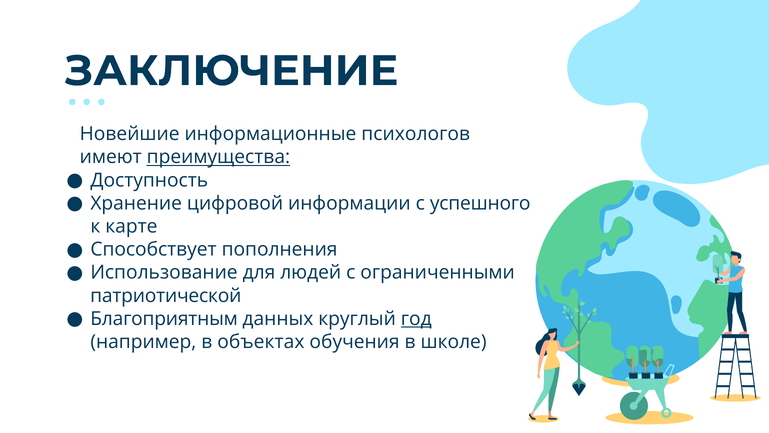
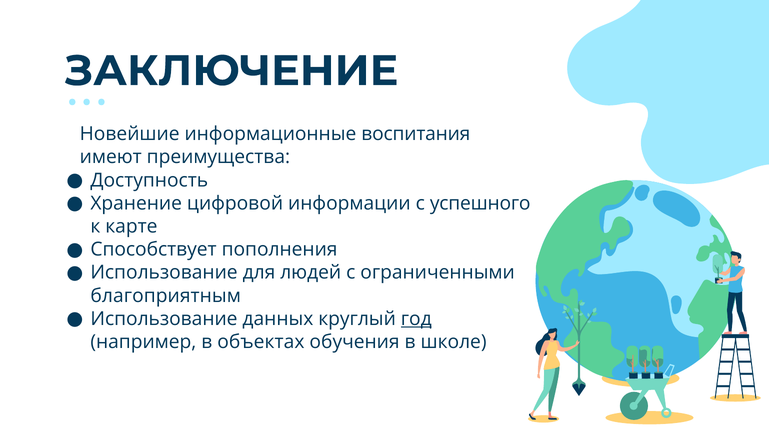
психологов: психологов -> воспитания (416, 134)
преимущества underline: present -> none (218, 157)
патриотической: патриотической -> благоприятным (166, 295)
Благоприятным: Благоприятным -> Использование (164, 318)
